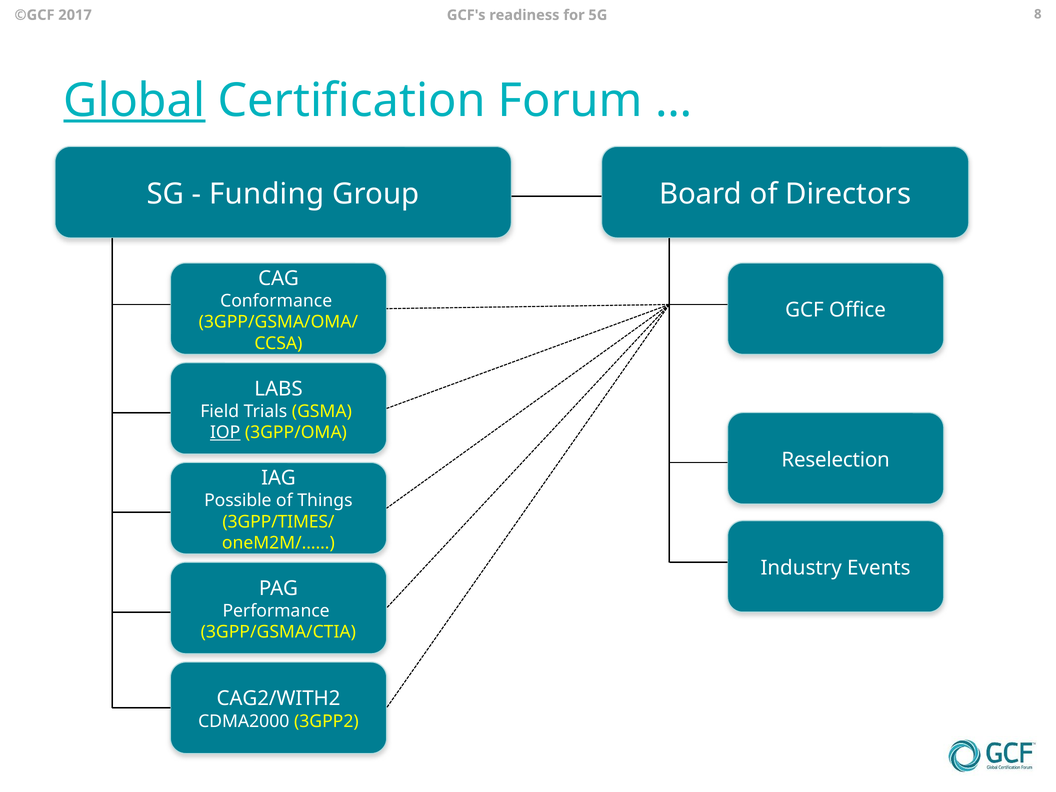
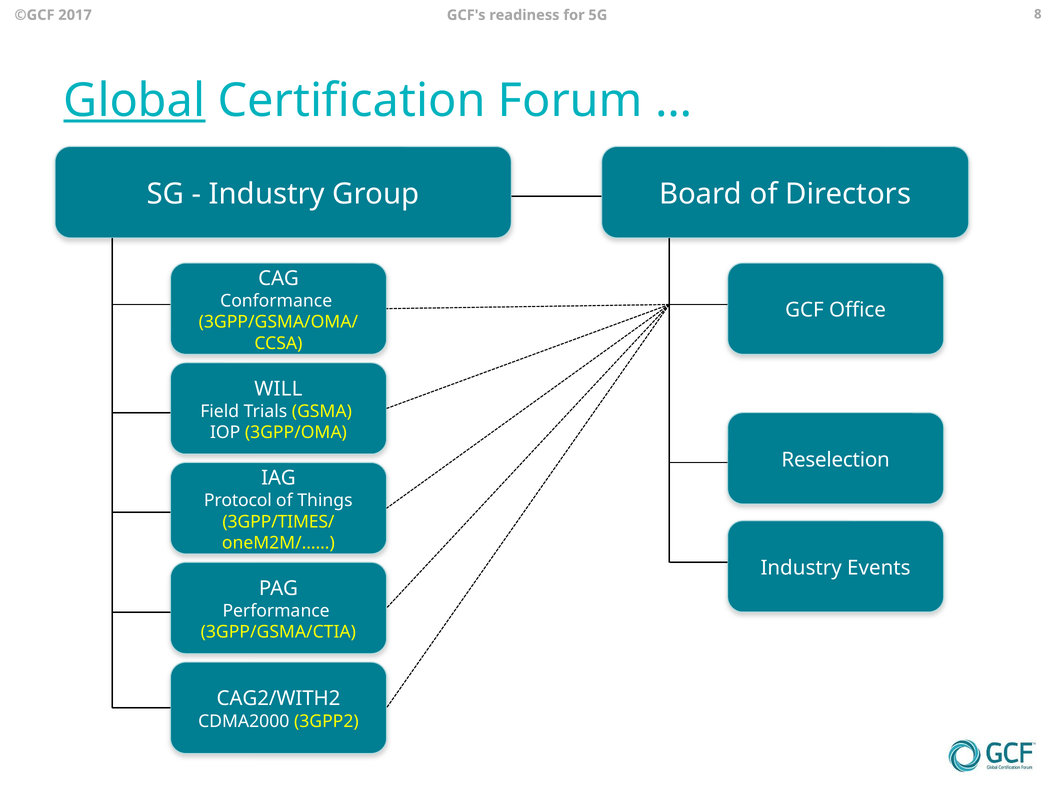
Funding: Funding -> Industry (267, 194)
LABS: LABS -> WILL (278, 389)
IOP underline: present -> none (225, 433)
Possible: Possible -> Protocol (238, 501)
